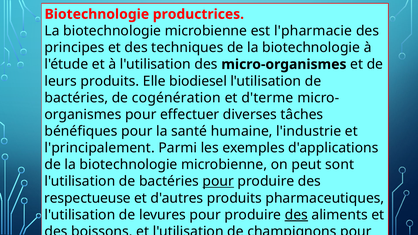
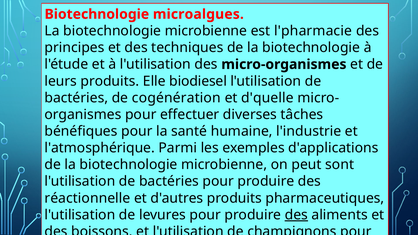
productrices: productrices -> microalgues (198, 14)
d'terme: d'terme -> d'quelle (267, 98)
l'principalement: l'principalement -> l'atmosphérique (100, 148)
pour underline: present -> none (218, 181)
respectueuse: respectueuse -> réactionnelle (87, 198)
